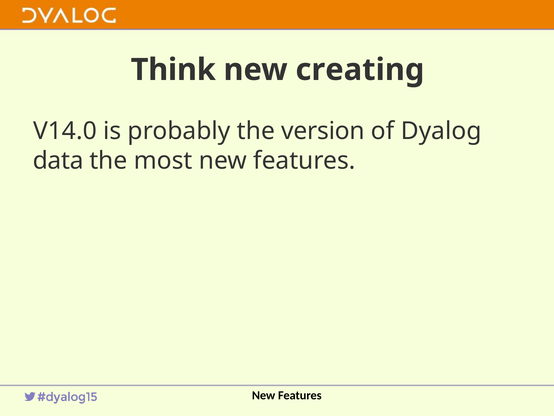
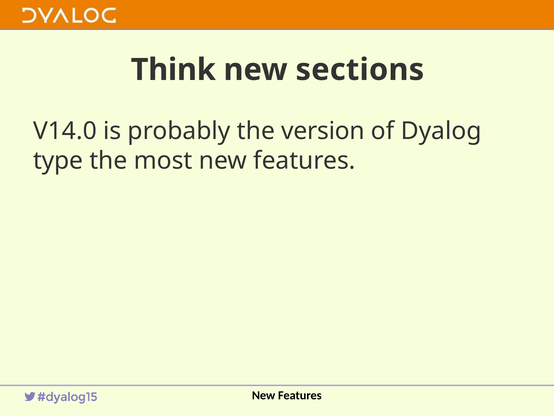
creating: creating -> sections (360, 70)
data: data -> type (58, 161)
